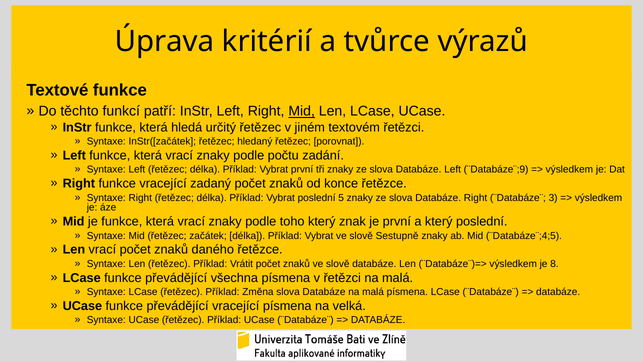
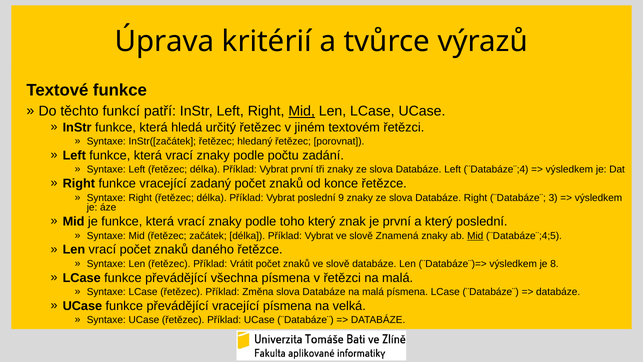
¨Databáze¨;9: ¨Databáze¨;9 -> ¨Databáze¨;4 (496, 170)
5: 5 -> 9 (341, 198)
Sestupně: Sestupně -> Znamená (397, 236)
Mid underline: none -> present (475, 236)
